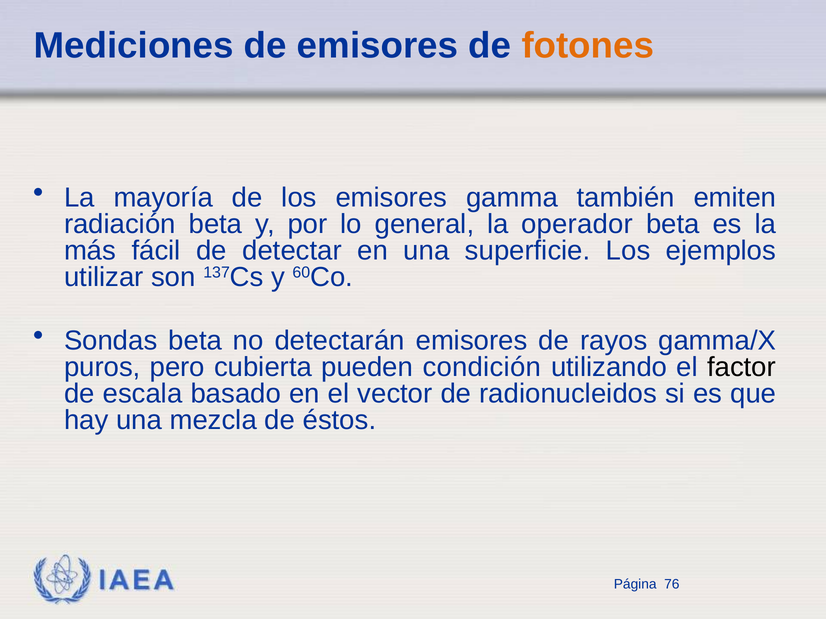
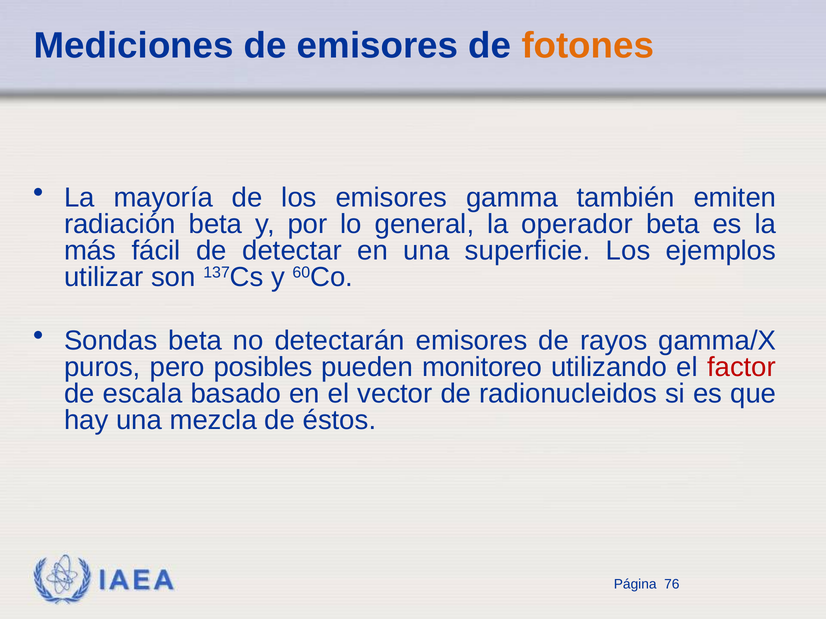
cubierta: cubierta -> posibles (263, 367)
condición: condición -> monitoreo (482, 367)
factor colour: black -> red (741, 367)
